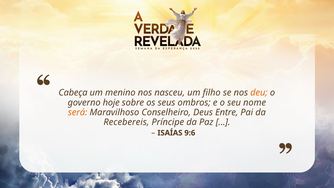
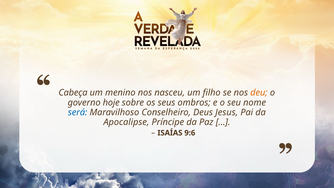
será colour: orange -> blue (78, 112)
Entre: Entre -> Jesus (227, 112)
Recebereis: Recebereis -> Apocalipse (126, 122)
